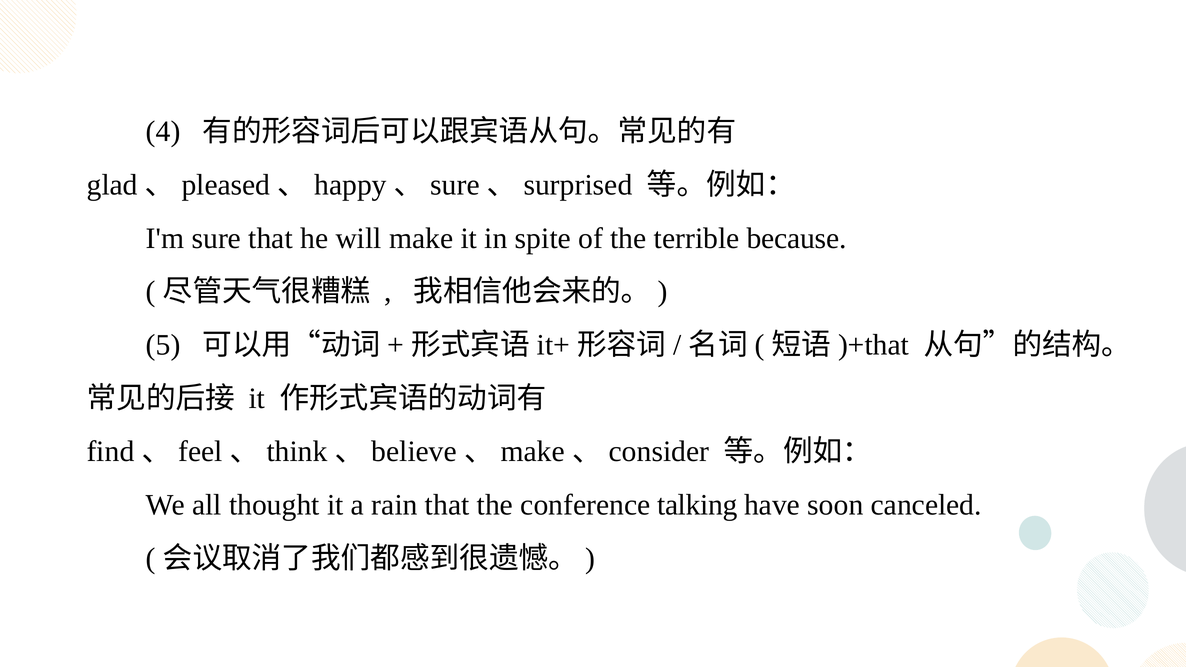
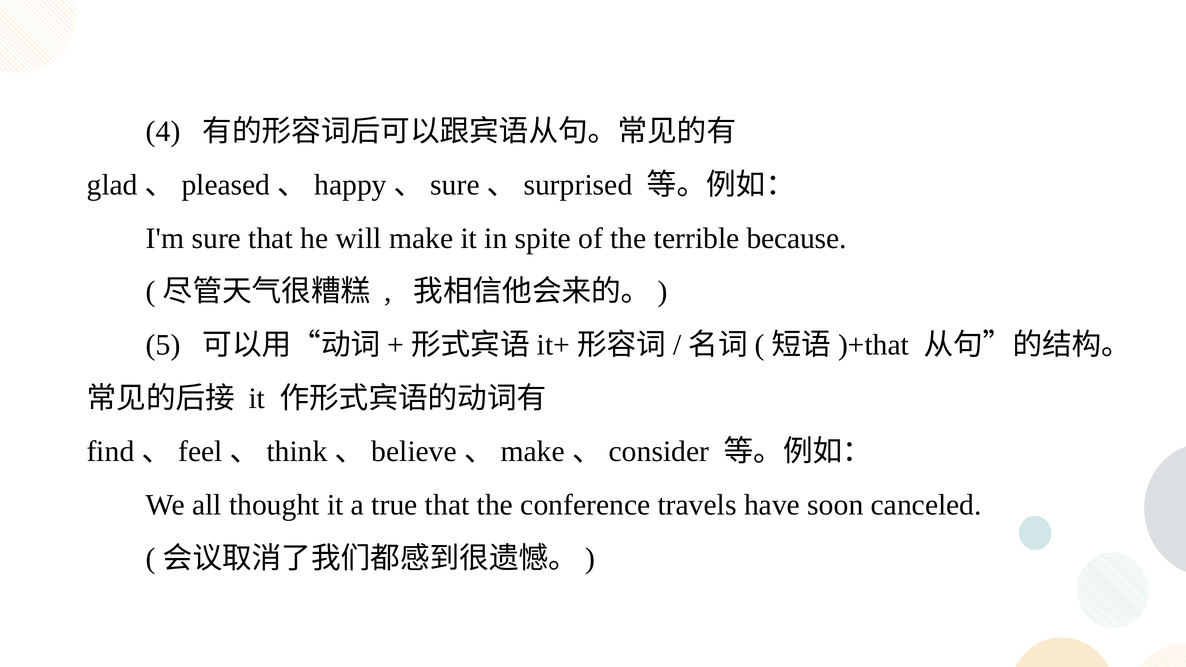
rain: rain -> true (395, 505)
talking: talking -> travels (697, 505)
